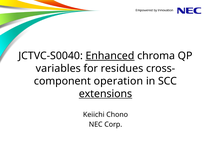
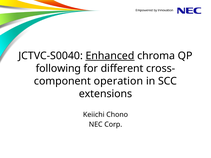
variables: variables -> following (58, 69)
residues: residues -> different (122, 69)
extensions underline: present -> none (105, 94)
